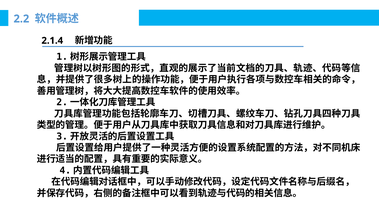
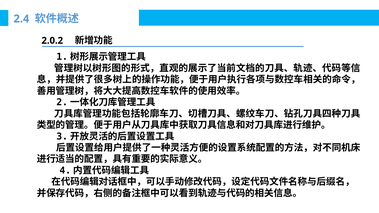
2.2: 2.2 -> 2.4 (21, 19)
2.1.4: 2.1.4 -> 2.0.2 (52, 41)
